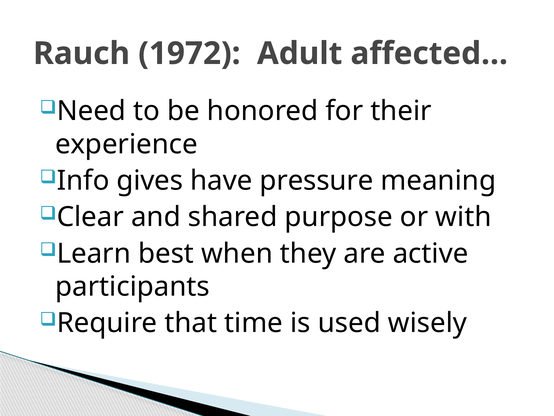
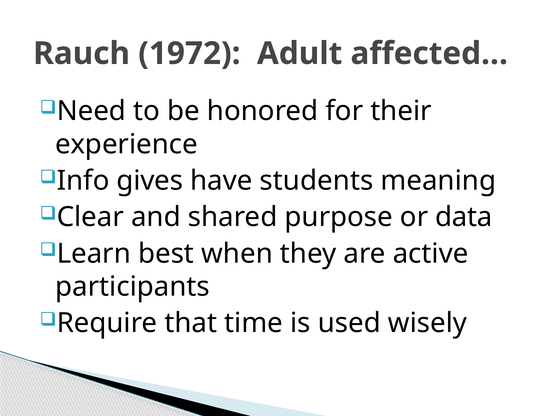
pressure: pressure -> students (316, 181)
with: with -> data (464, 217)
